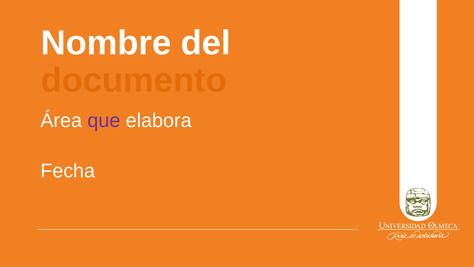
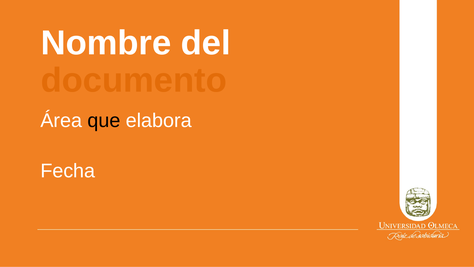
que colour: purple -> black (104, 120)
